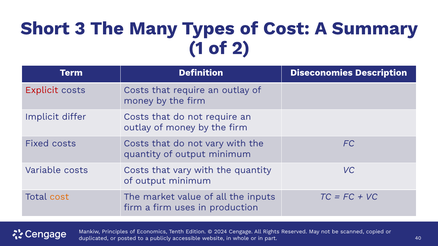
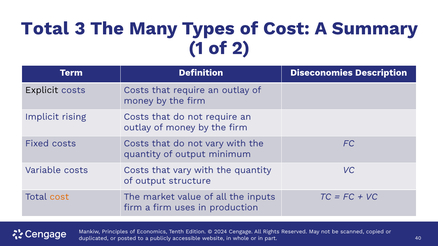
Short: Short -> Total (45, 28)
Explicit colour: red -> black (42, 90)
differ: differ -> rising (74, 117)
minimum: minimum -> structure (190, 181)
